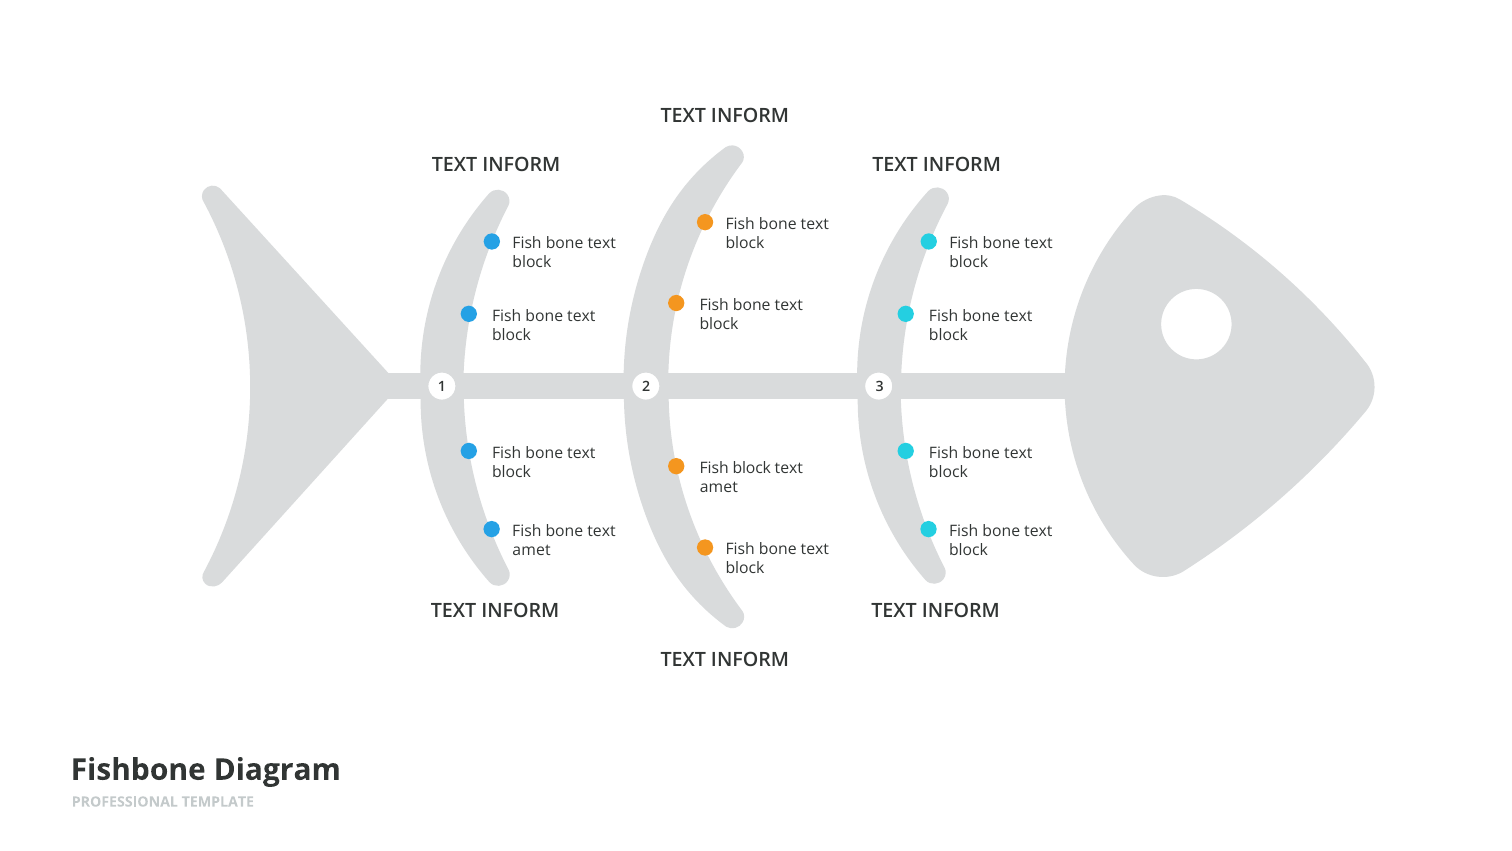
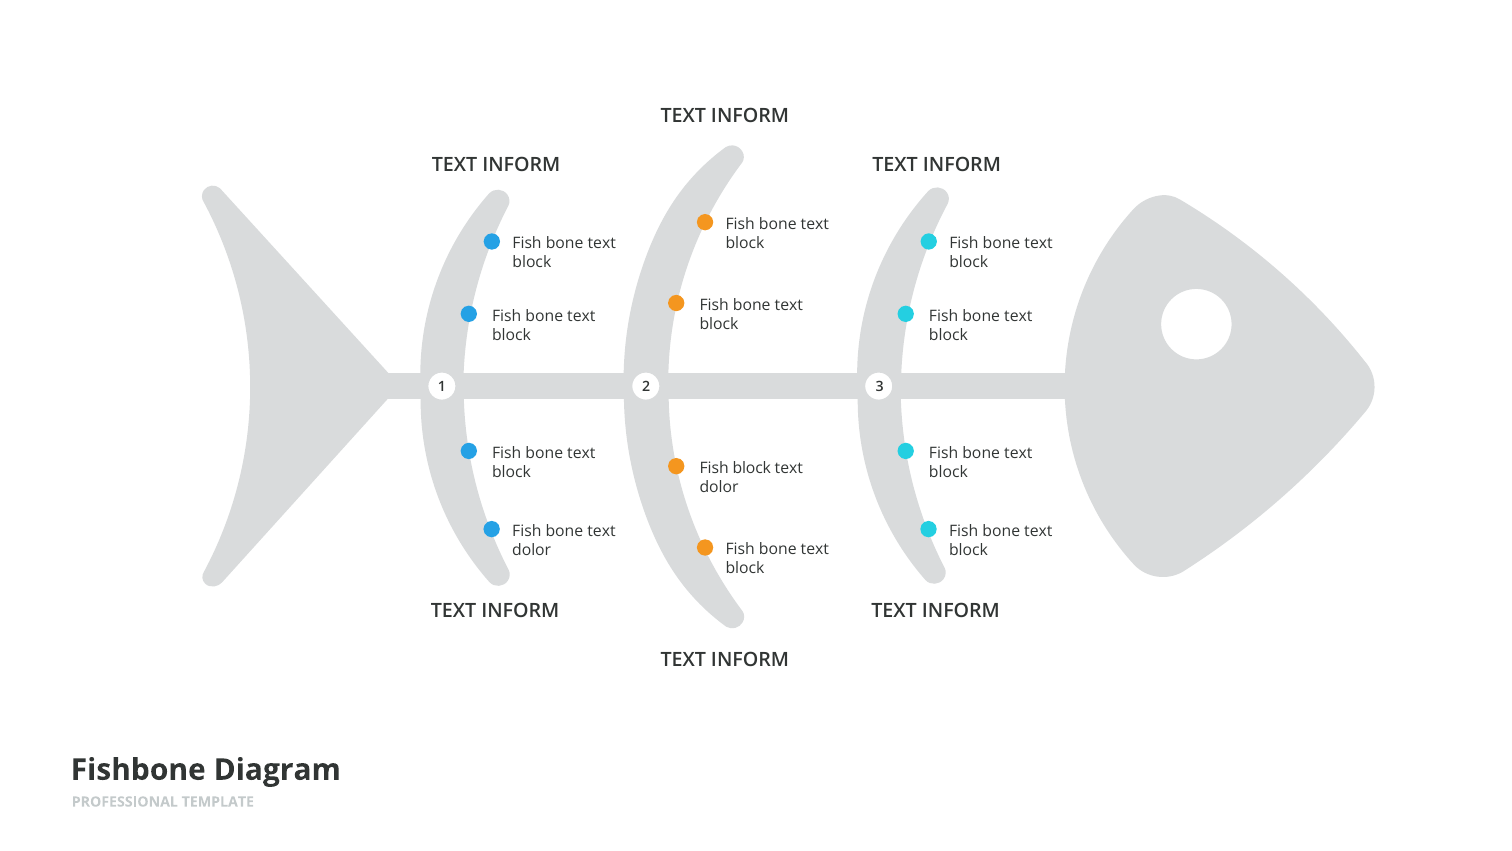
amet: amet -> dolor (719, 487)
amet: amet -> dolor (532, 550)
